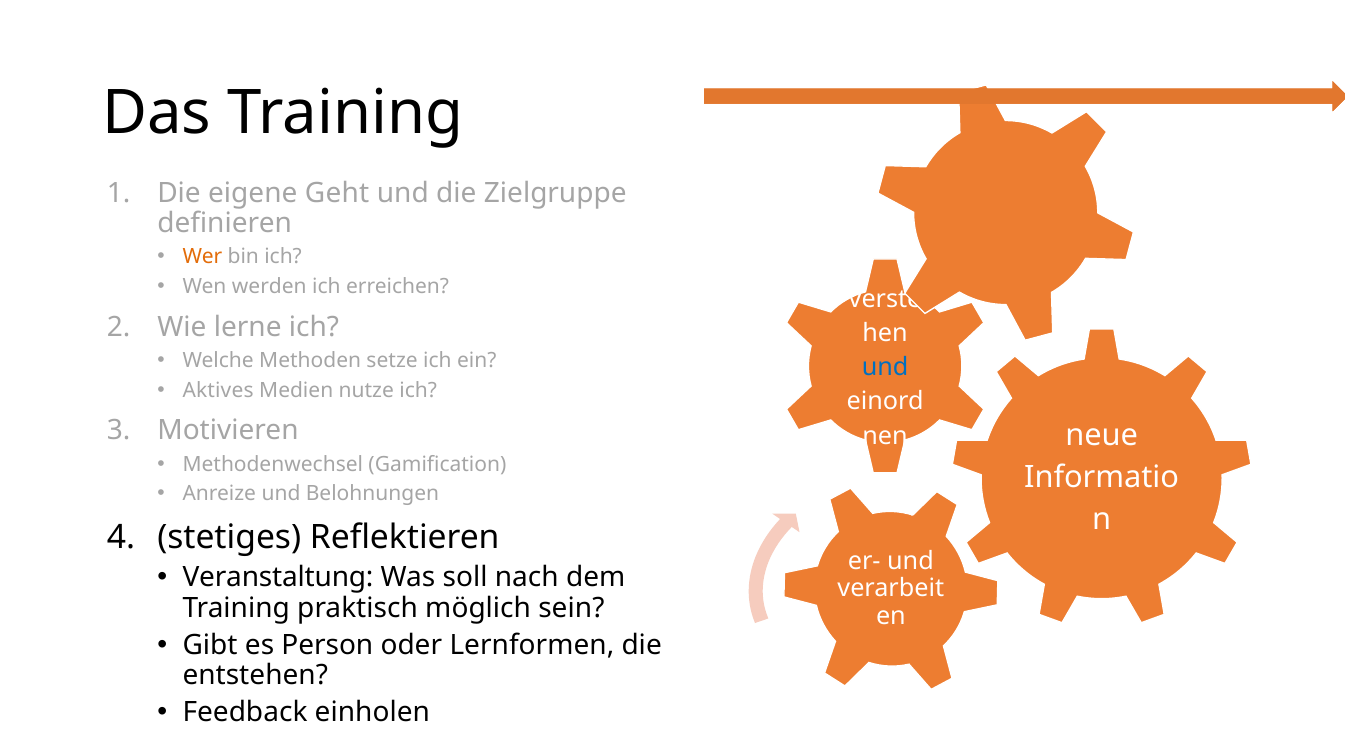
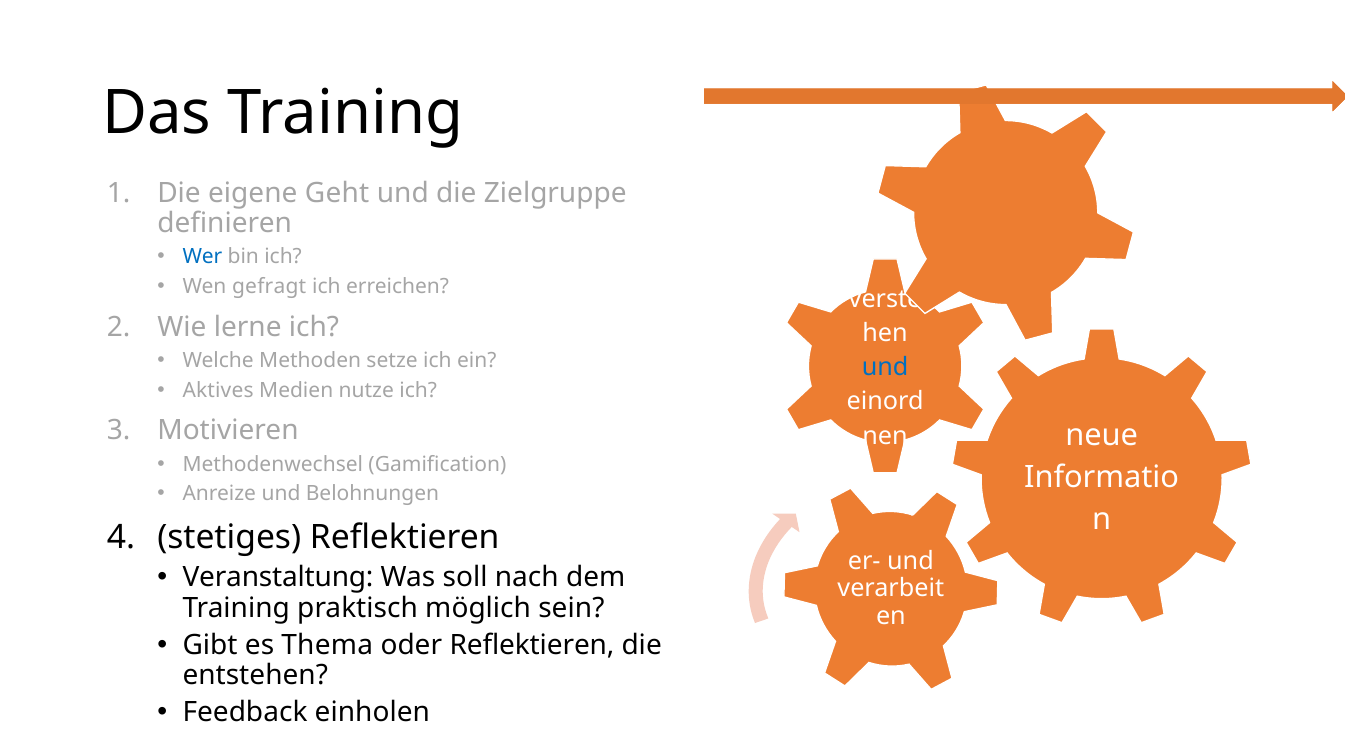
Wer colour: orange -> blue (202, 257)
werden: werden -> gefragt (269, 287)
Person: Person -> Thema (327, 645)
oder Lernformen: Lernformen -> Reflektieren (532, 645)
